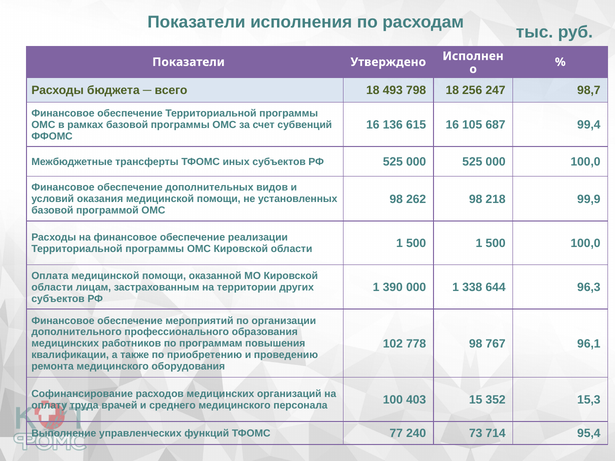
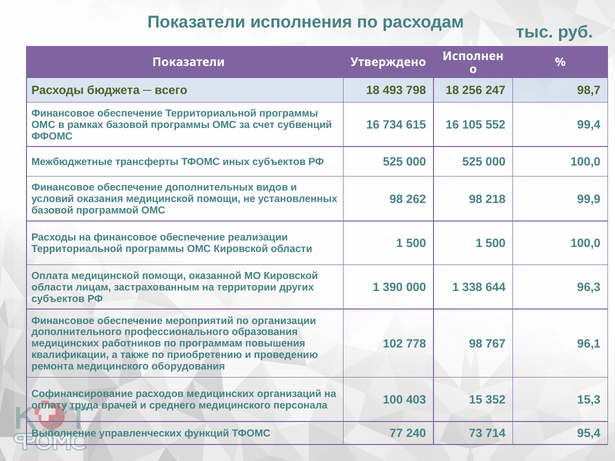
136: 136 -> 734 (393, 125)
687: 687 -> 552 (496, 125)
